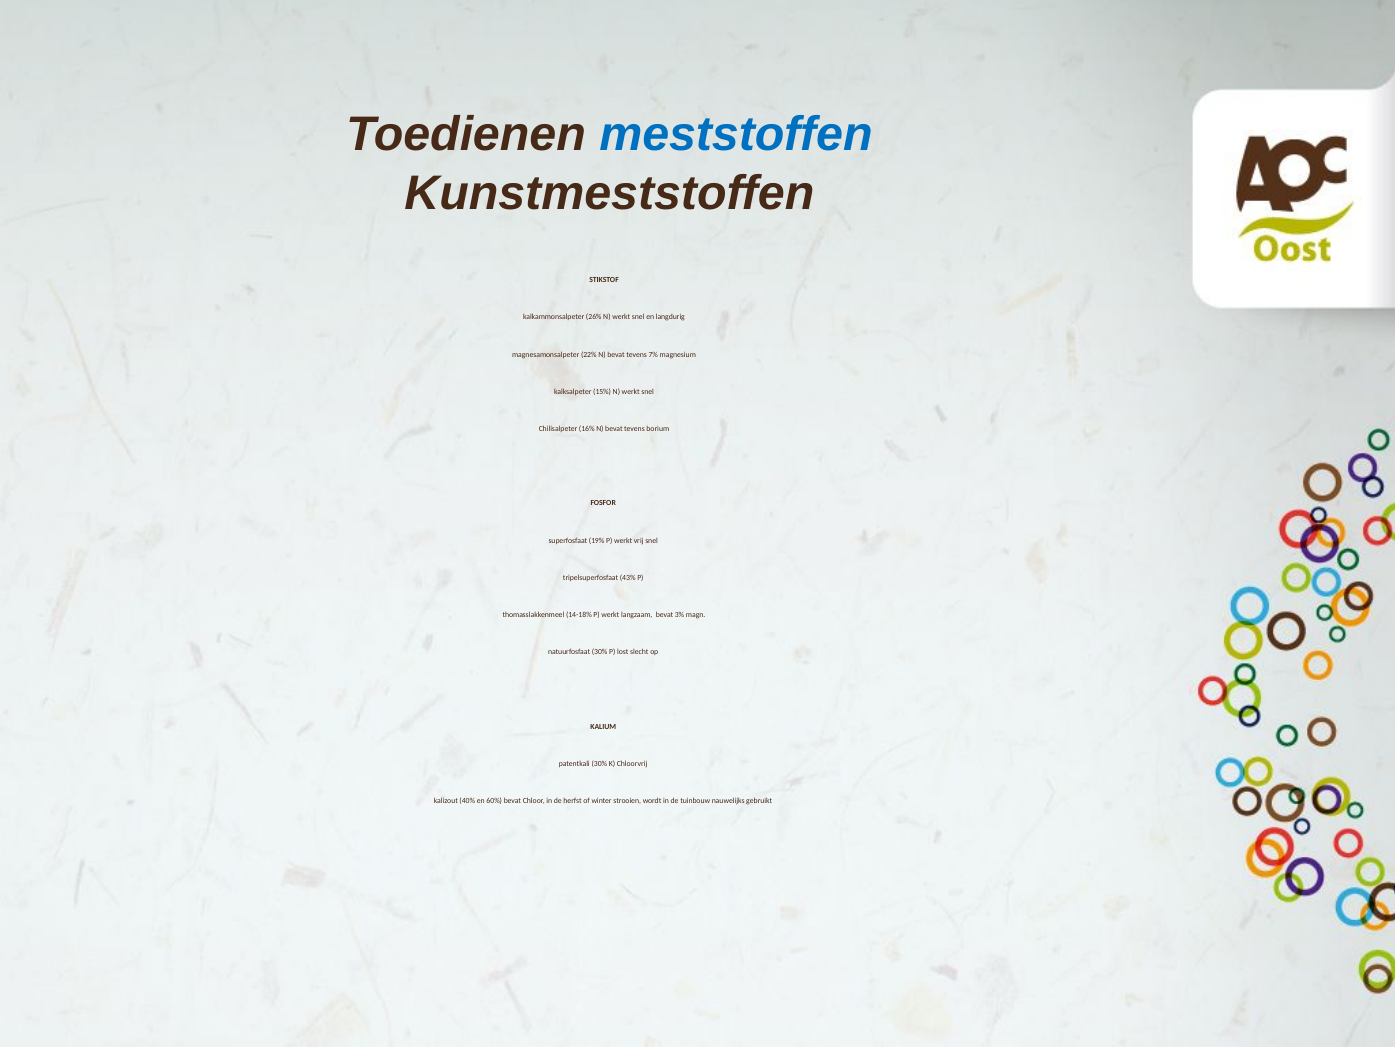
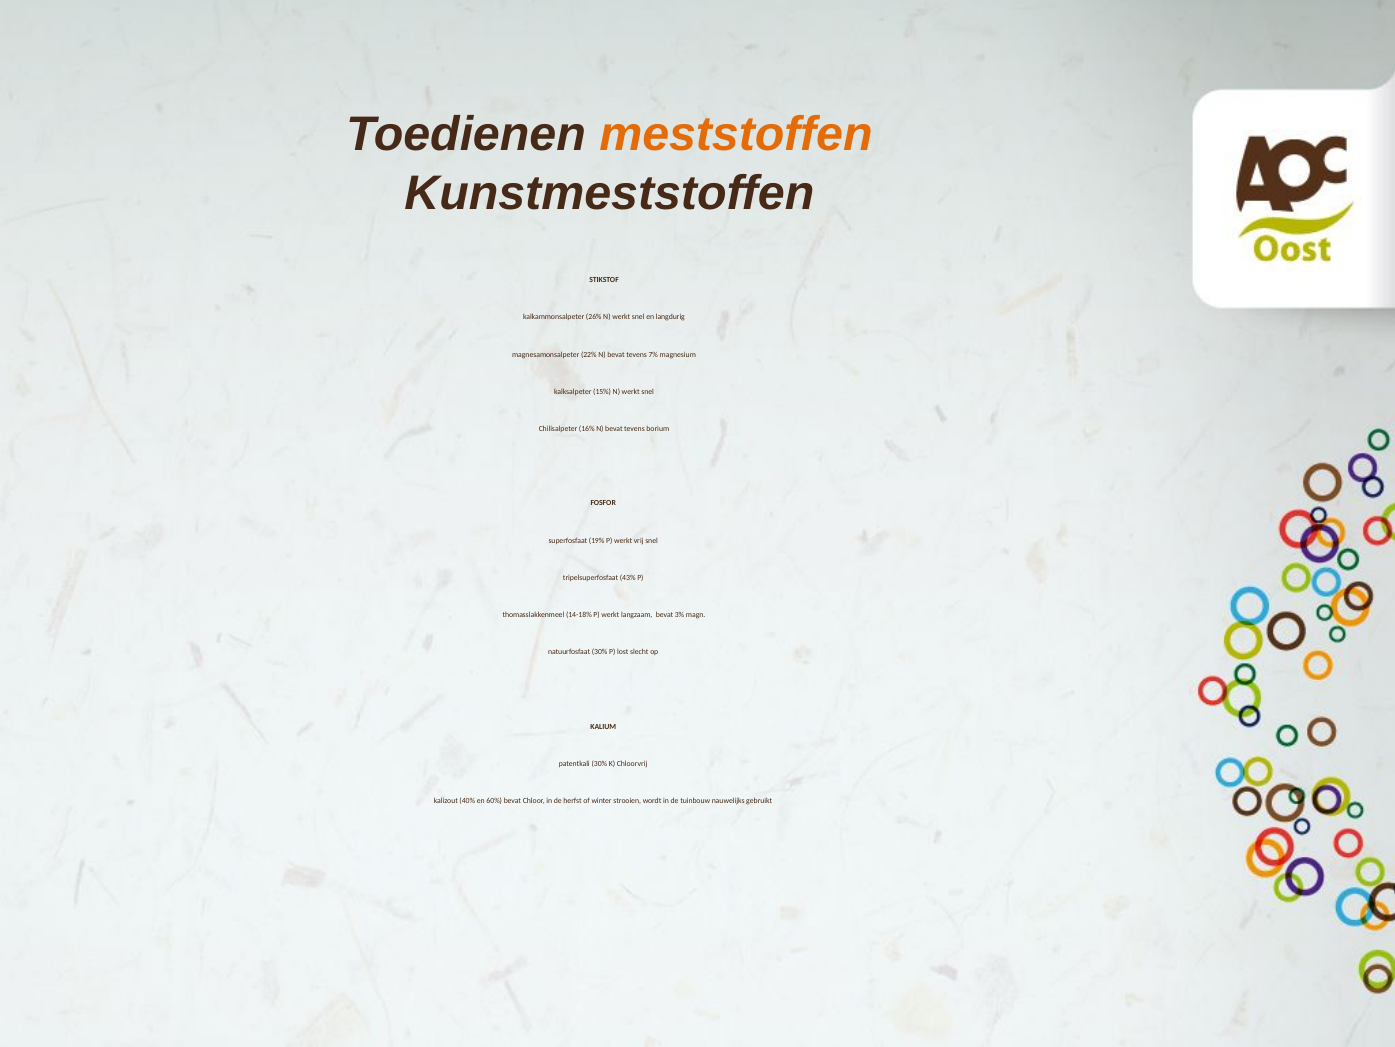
meststoffen colour: blue -> orange (736, 135)
